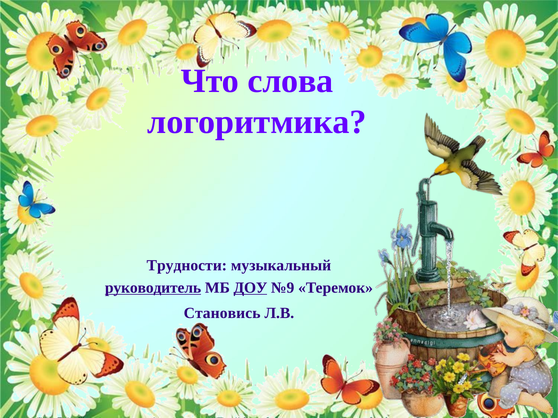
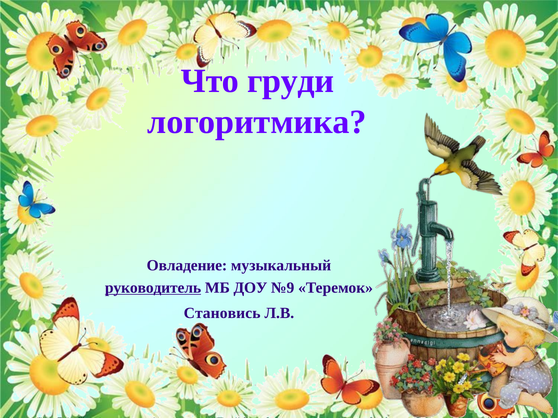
слова: слова -> груди (290, 81)
Трудности: Трудности -> Овладение (187, 266)
ДОУ underline: present -> none (250, 288)
